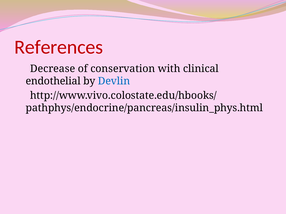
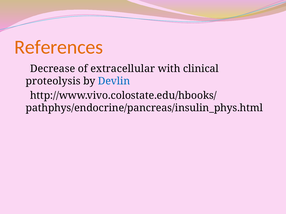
References colour: red -> orange (59, 47)
conservation: conservation -> extracellular (123, 69)
endothelial: endothelial -> proteolysis (53, 81)
